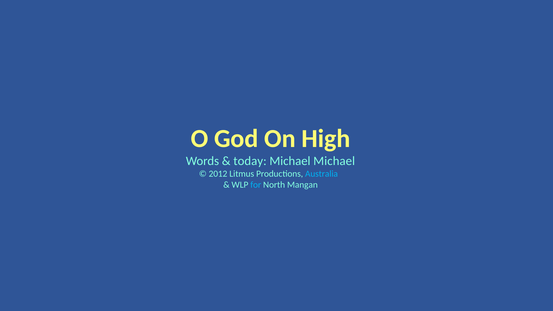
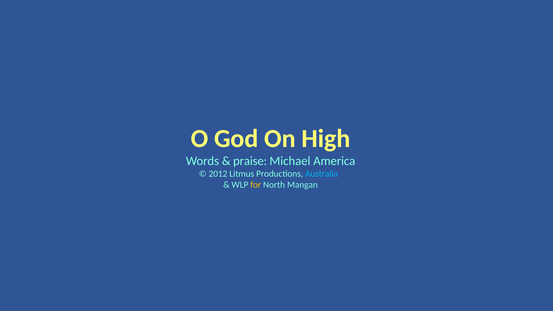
today: today -> praise (250, 161)
Michael Michael: Michael -> America (334, 161)
for colour: light blue -> yellow (256, 185)
